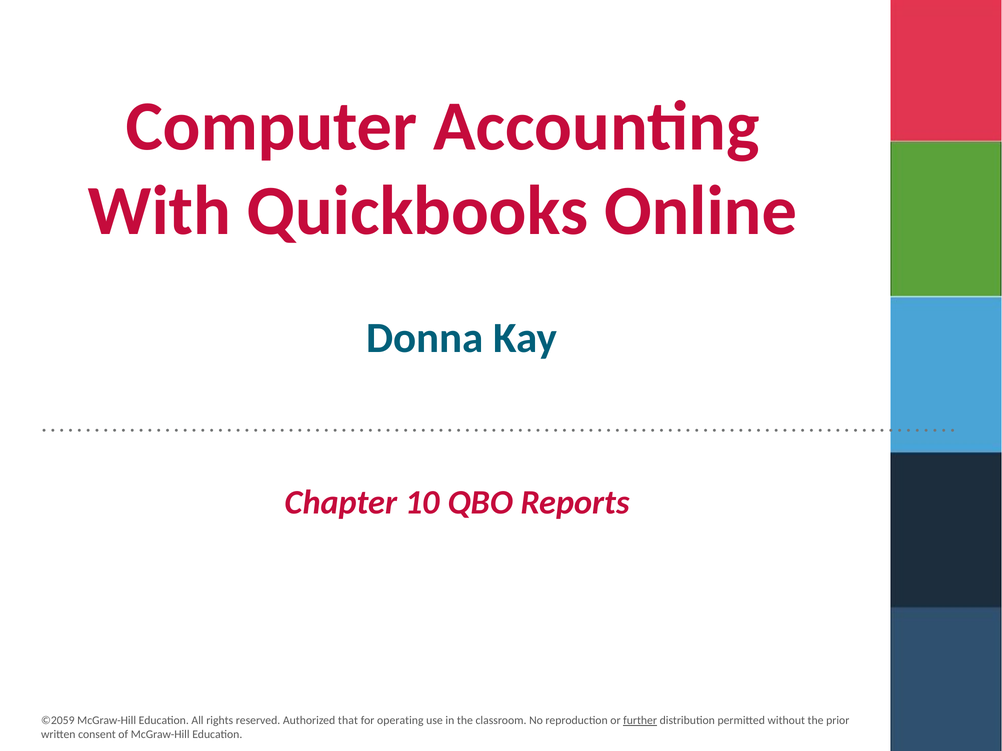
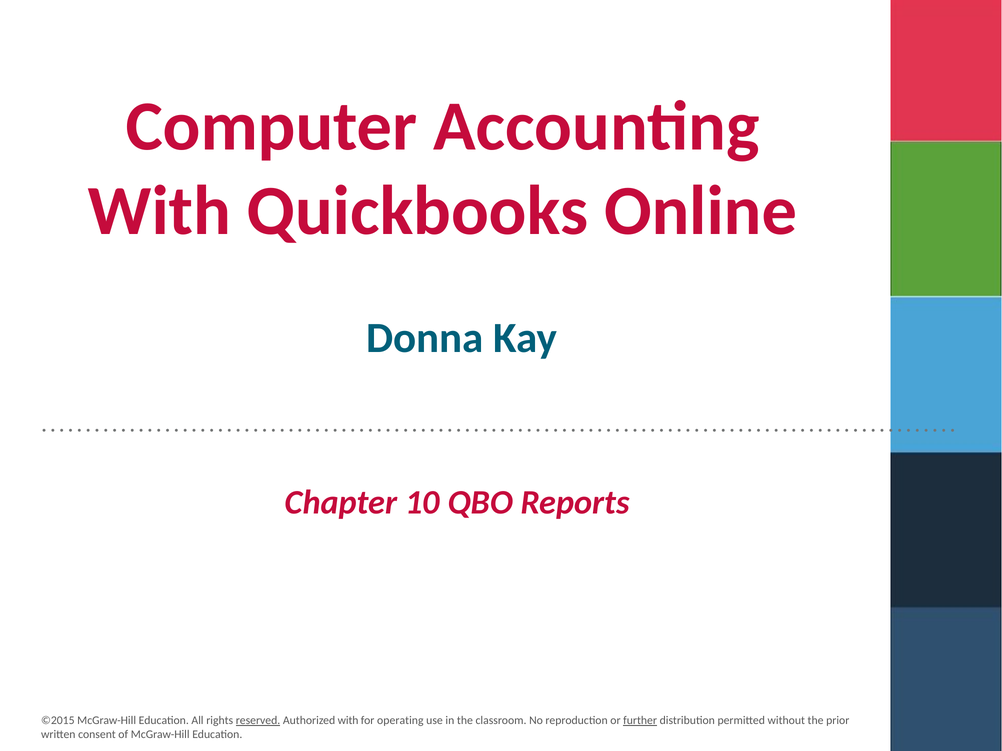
©2059: ©2059 -> ©2015 (58, 721)
reserved underline: none -> present (258, 721)
Authorized that: that -> with (348, 721)
